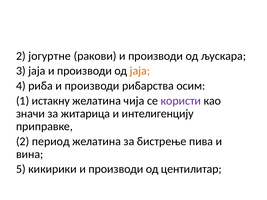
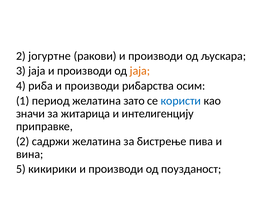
истакну: истакну -> период (51, 101)
чија: чија -> зато (134, 101)
користи colour: purple -> blue (181, 101)
период: период -> садржи (51, 141)
центилитар: центилитар -> поузданост (191, 169)
